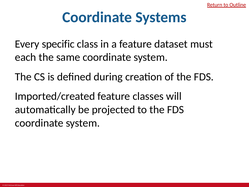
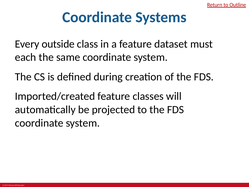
specific: specific -> outside (58, 44)
